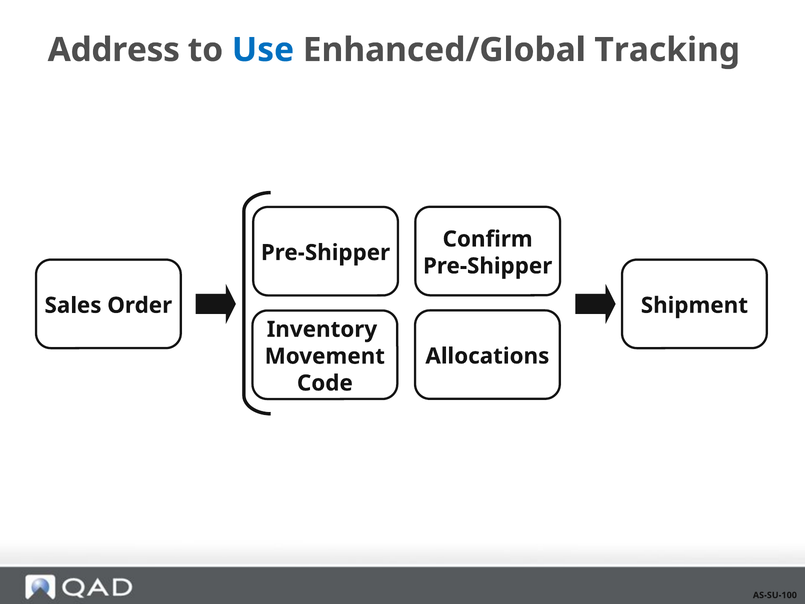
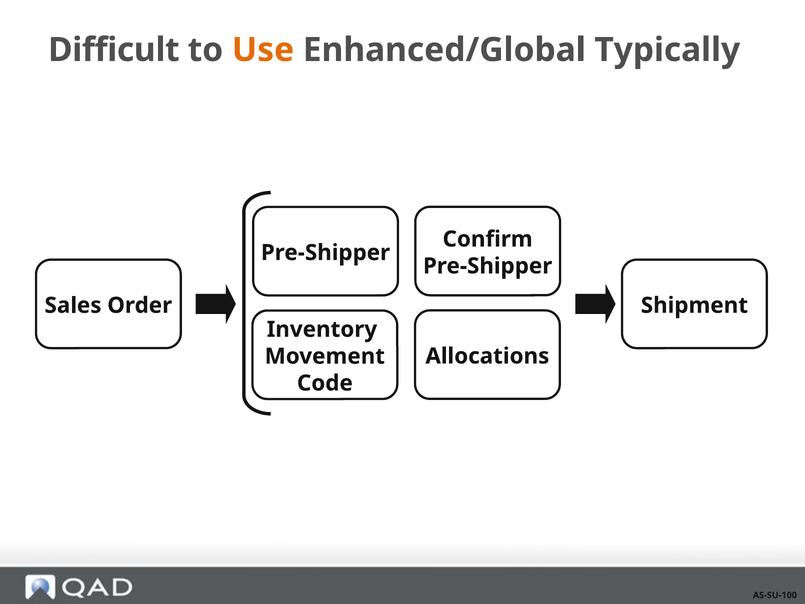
Address: Address -> Difficult (114, 50)
Use colour: blue -> orange (263, 50)
Tracking: Tracking -> Typically (667, 50)
